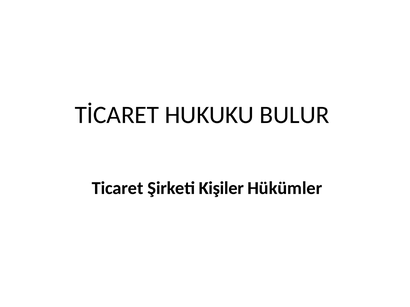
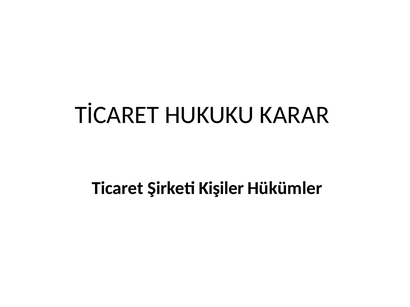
BULUR: BULUR -> KARAR (294, 115)
